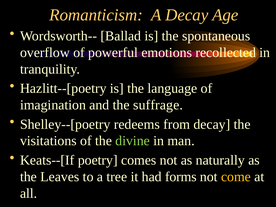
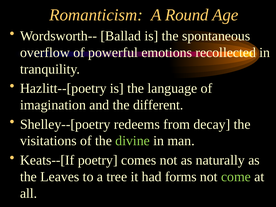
A Decay: Decay -> Round (187, 15)
suffrage: suffrage -> different (158, 105)
come colour: yellow -> light green (236, 177)
